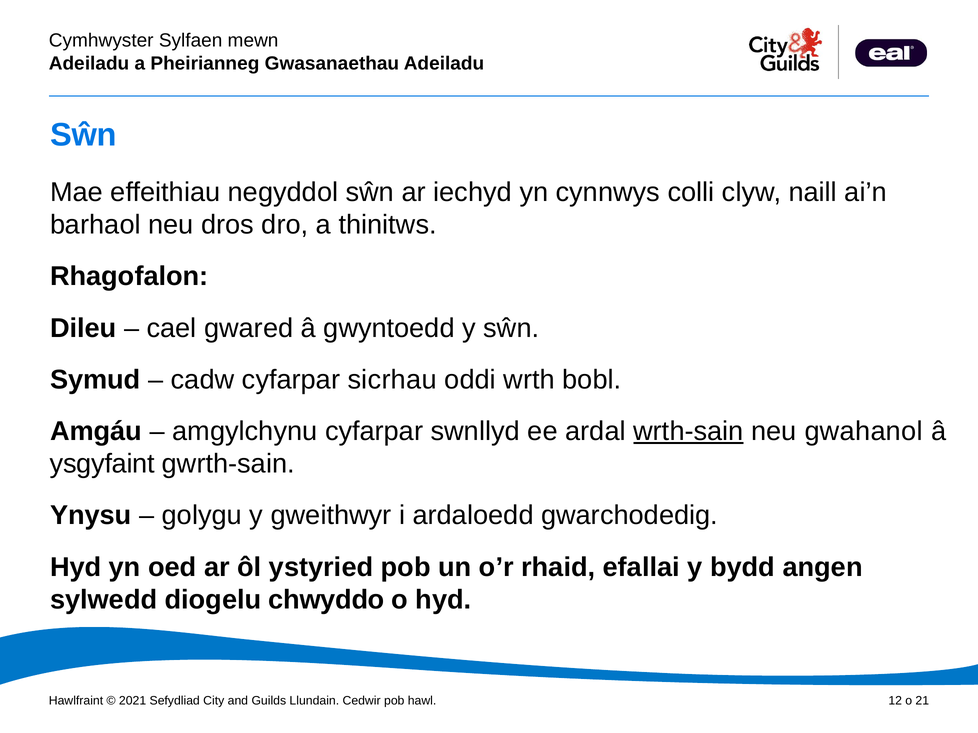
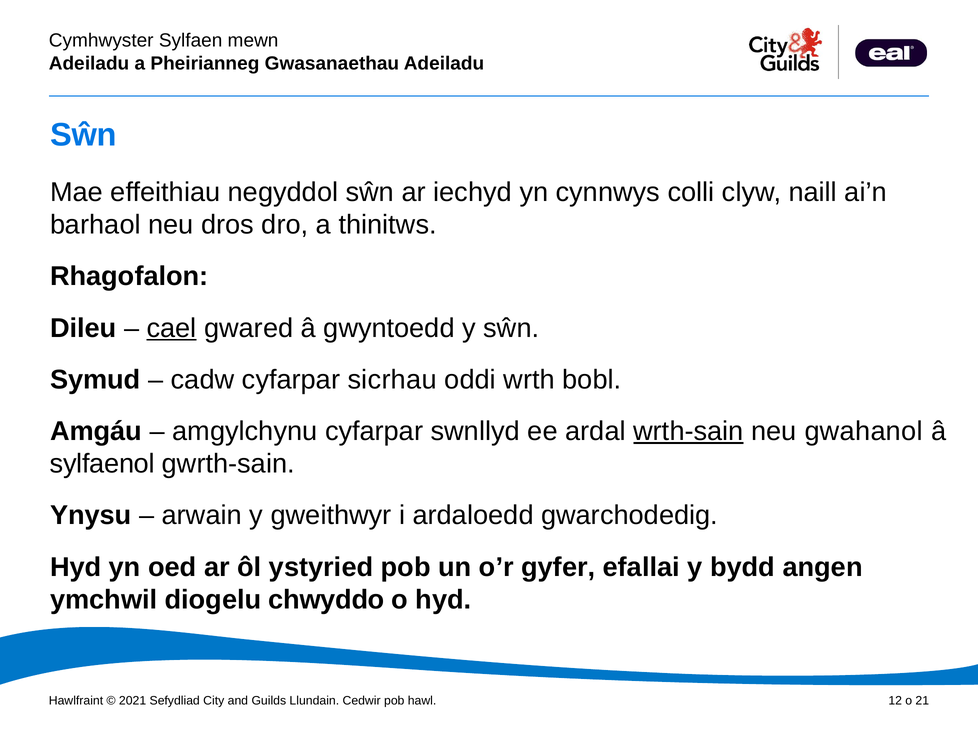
cael underline: none -> present (172, 328)
ysgyfaint: ysgyfaint -> sylfaenol (102, 464)
golygu: golygu -> arwain (202, 516)
rhaid: rhaid -> gyfer (558, 567)
sylwedd: sylwedd -> ymchwil (104, 600)
